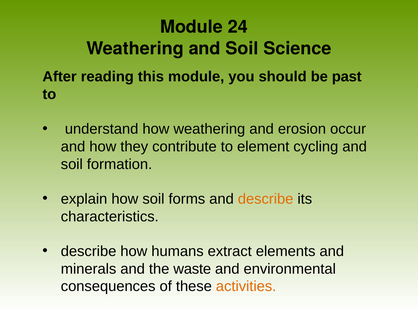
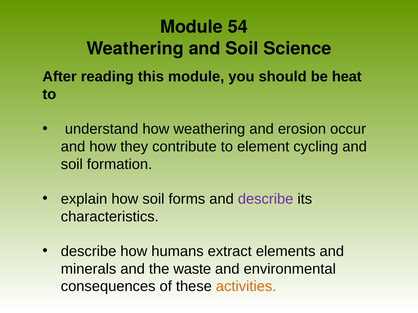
24: 24 -> 54 (238, 27)
past: past -> heat (347, 77)
describe colour: orange -> purple (266, 199)
